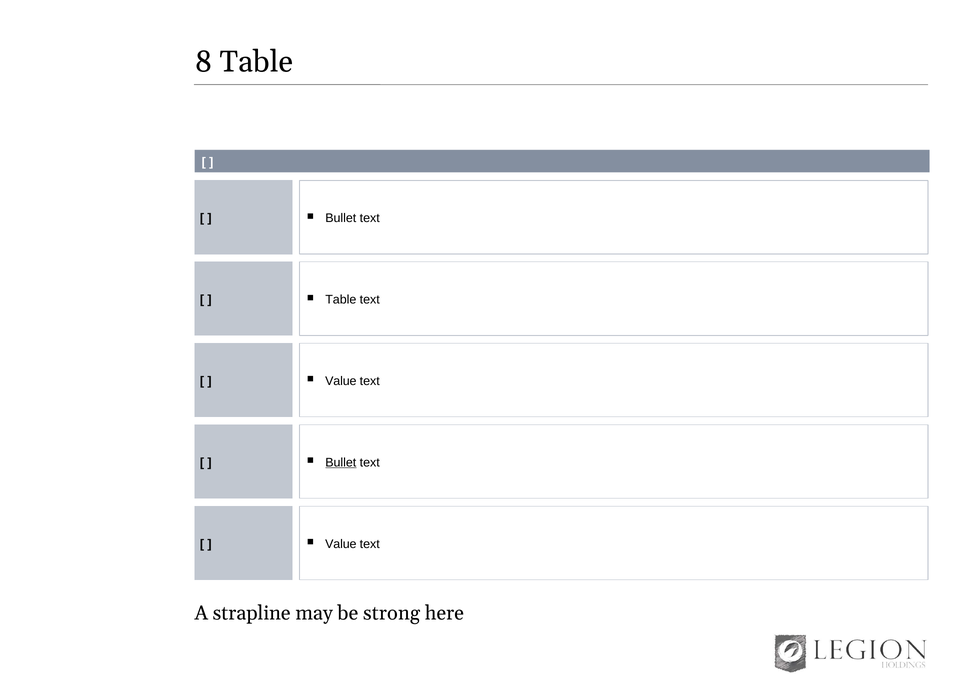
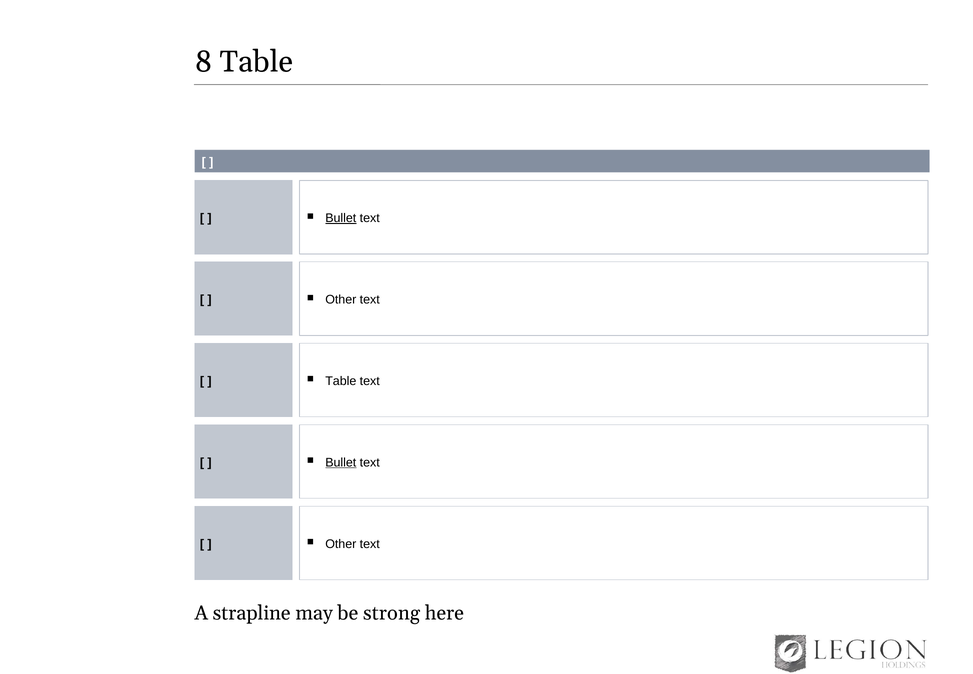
Bullet underline: none -> present (341, 218)
Table: Table -> Other (341, 300)
Value: Value -> Table (341, 381)
Value: Value -> Other (341, 544)
